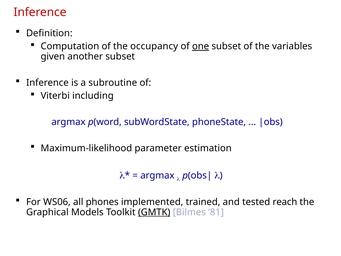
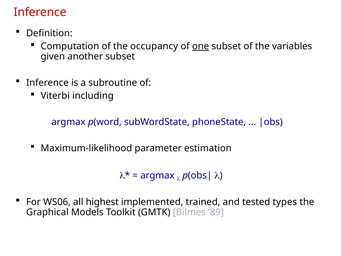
phones: phones -> highest (102, 202)
reach: reach -> types (285, 202)
GMTK underline: present -> none (154, 212)
81: 81 -> 89 (216, 212)
